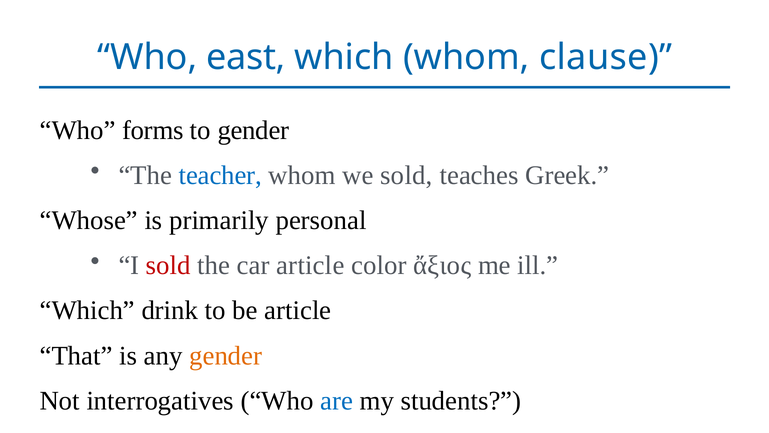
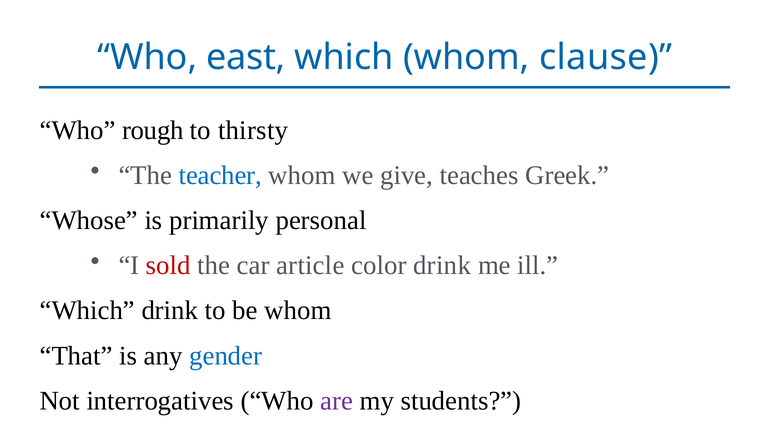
forms: forms -> rough (153, 130)
to gender: gender -> thirsty (253, 130)
we sold: sold -> give (407, 175)
color ἄξιος: ἄξιος -> drink (442, 265)
be article: article -> whom (298, 310)
gender colour: orange -> blue (226, 355)
are colour: blue -> purple (337, 400)
